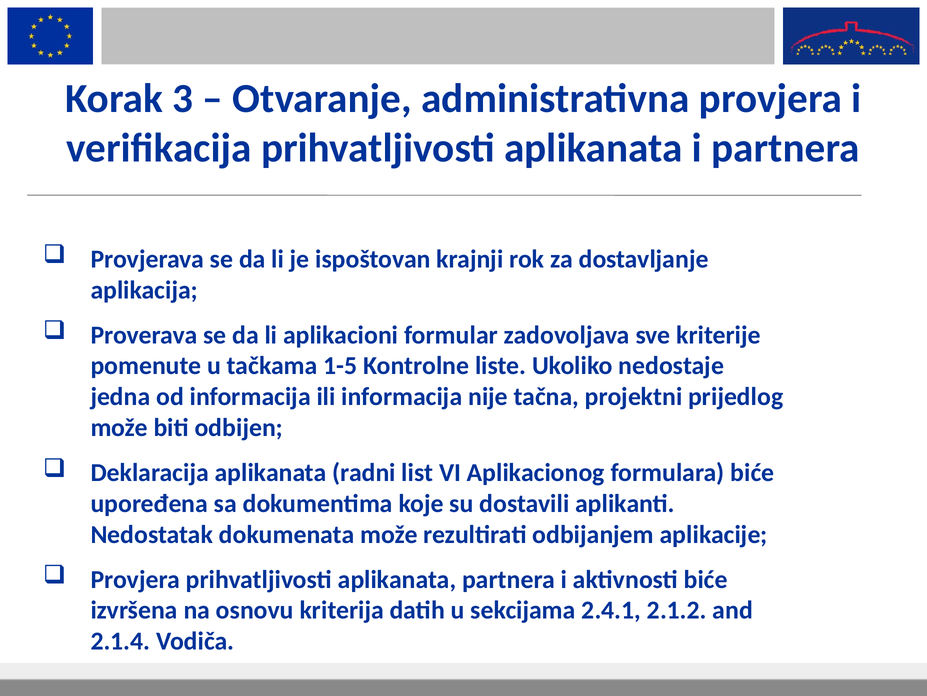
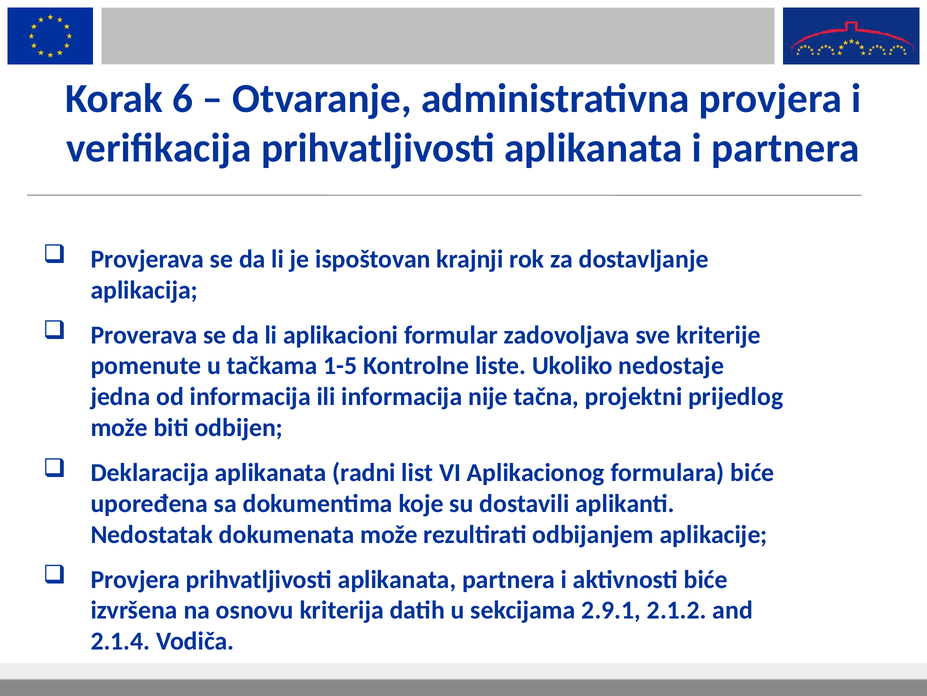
3: 3 -> 6 (183, 98)
2.4.1: 2.4.1 -> 2.9.1 (611, 610)
